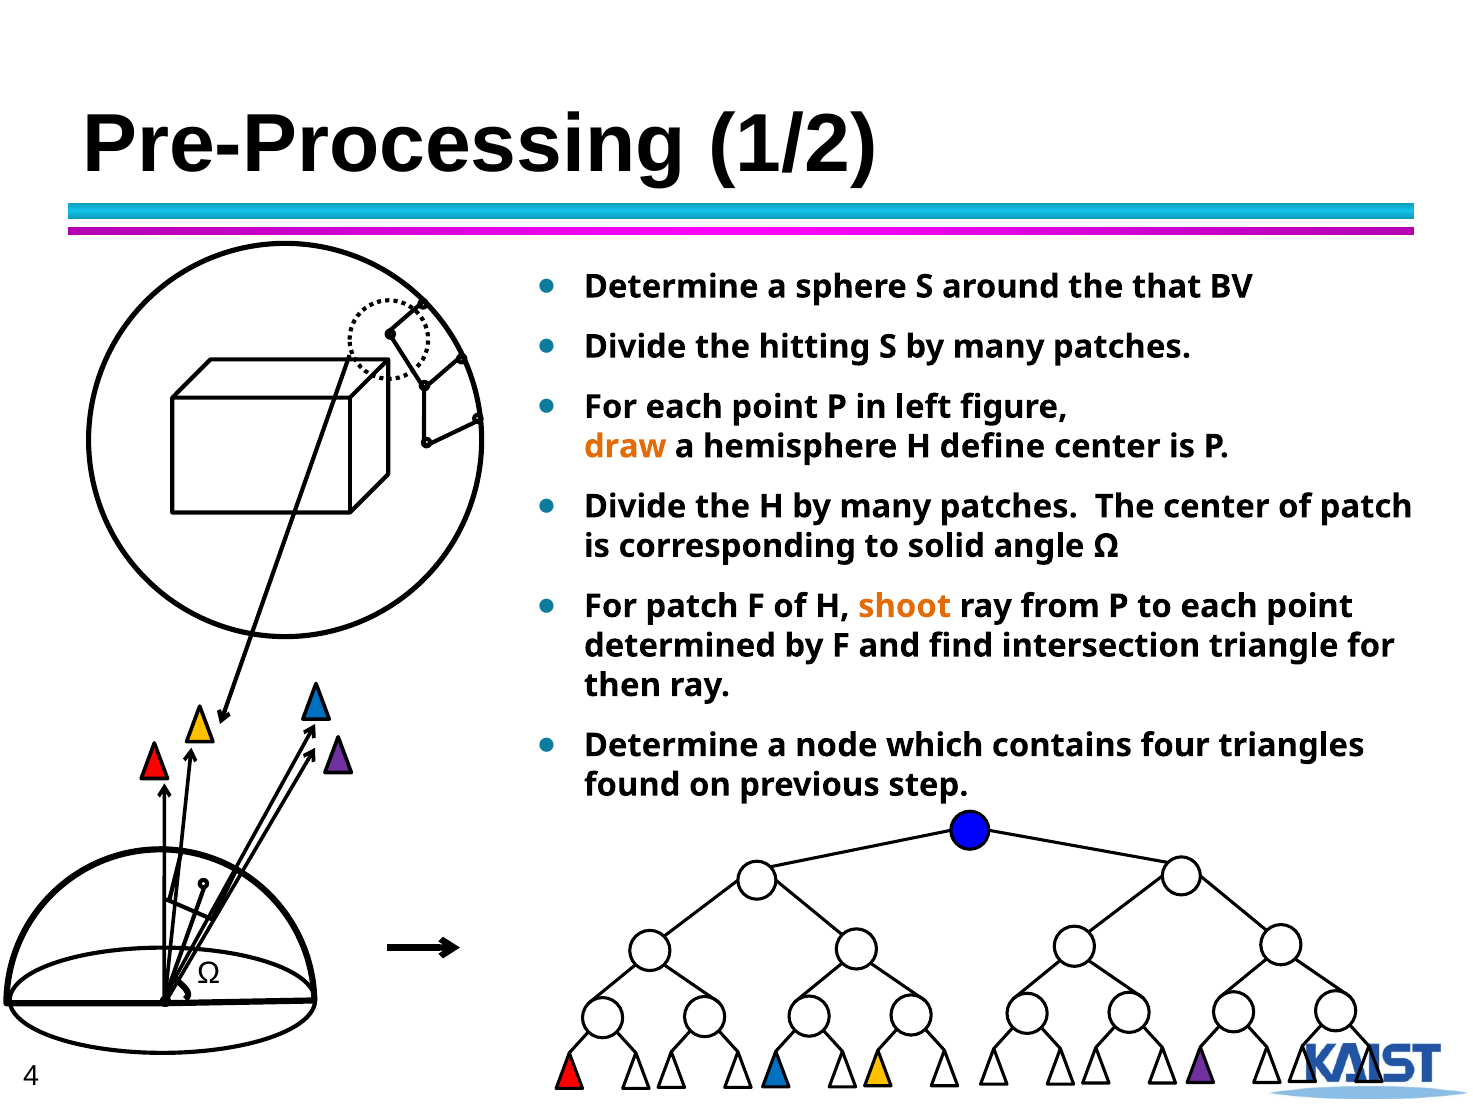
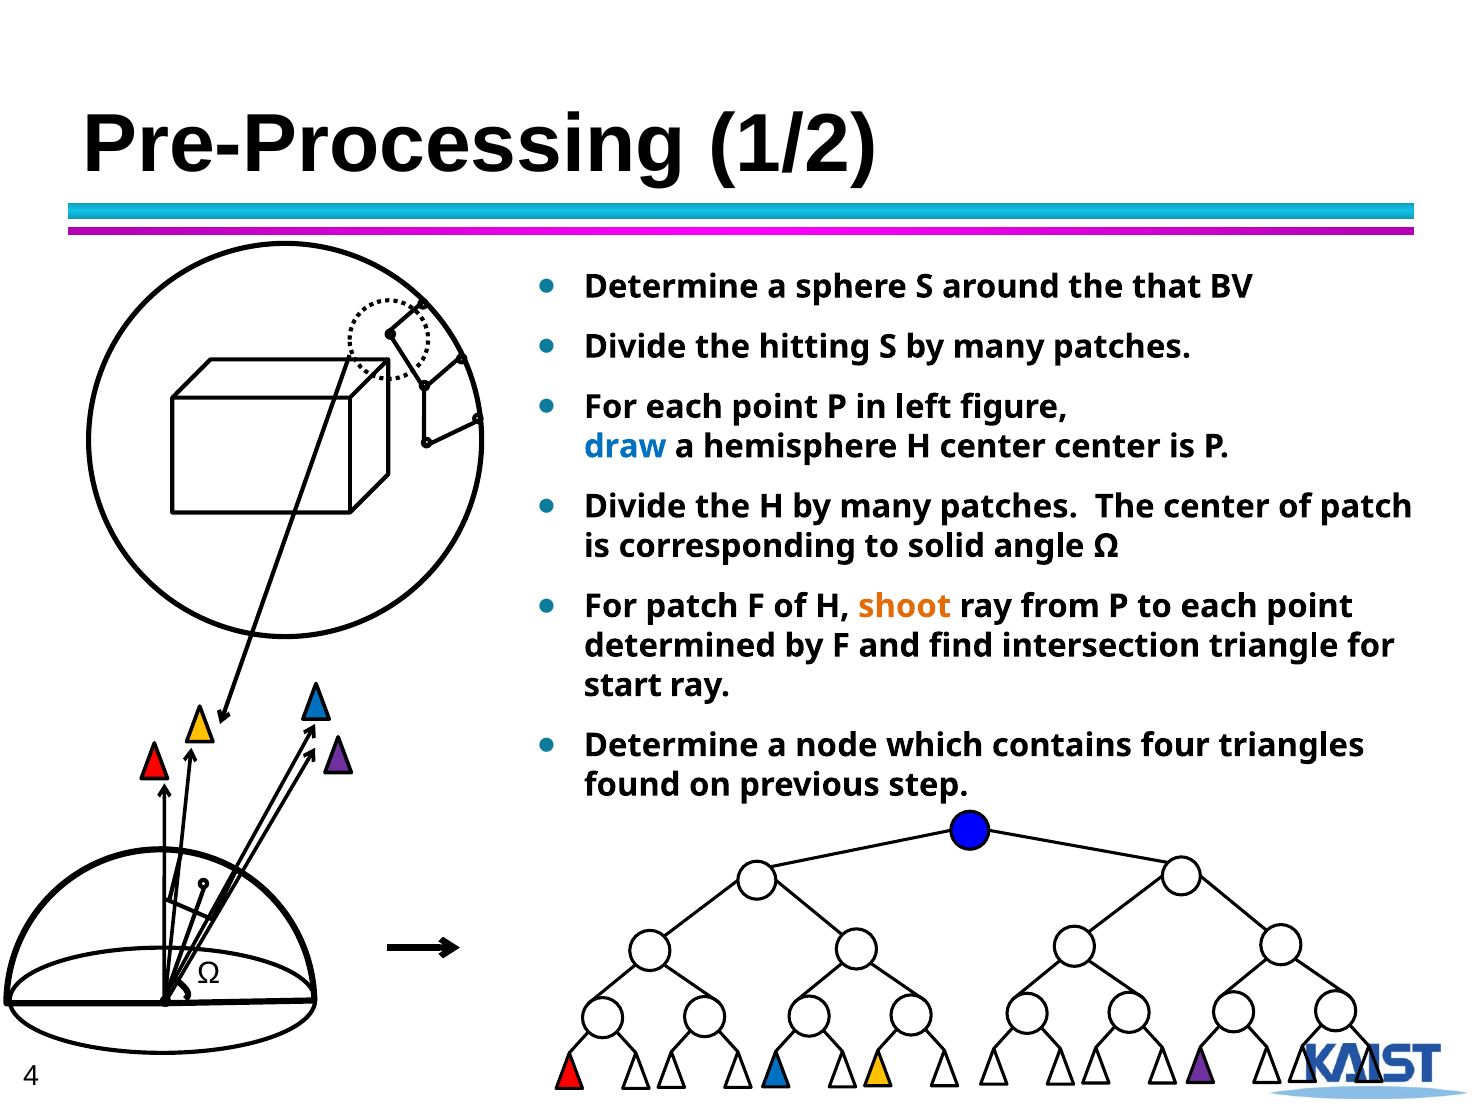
draw colour: orange -> blue (625, 446)
H define: define -> center (993, 446)
then: then -> start (623, 685)
